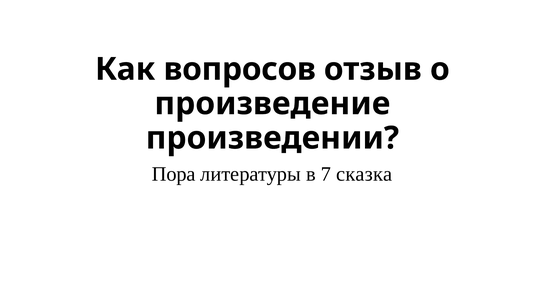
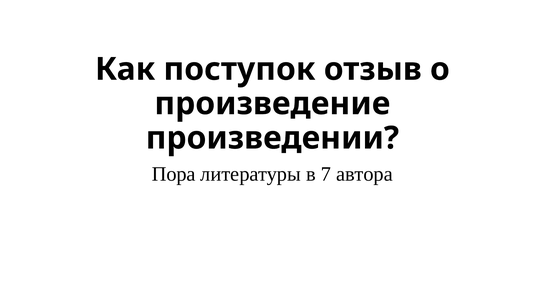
вопросов: вопросов -> поступок (240, 69)
сказка: сказка -> автора (364, 174)
